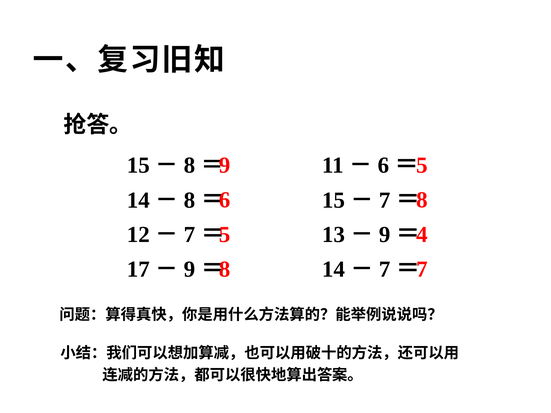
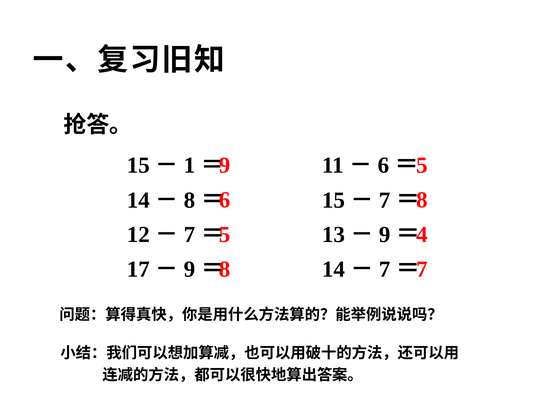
8: 8 -> 1 (189, 165)
